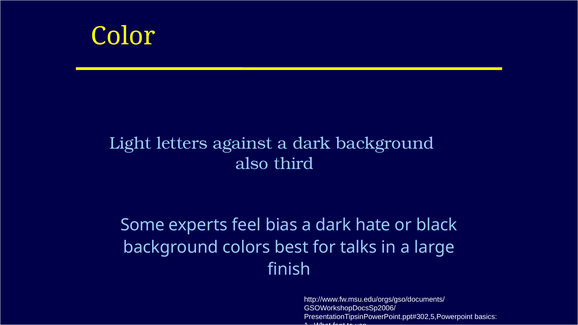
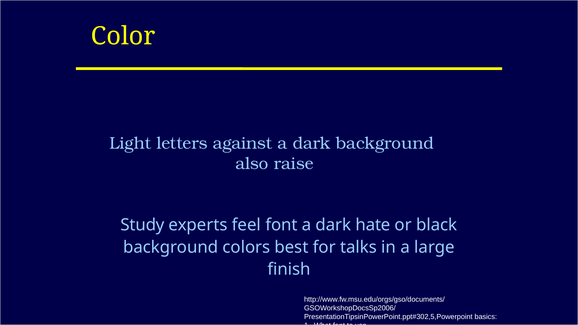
third: third -> raise (294, 164)
Some: Some -> Study (142, 225)
feel bias: bias -> font (281, 225)
